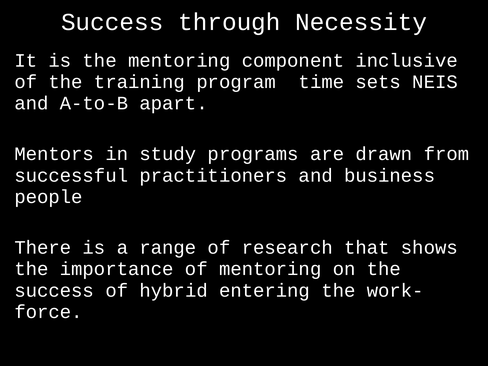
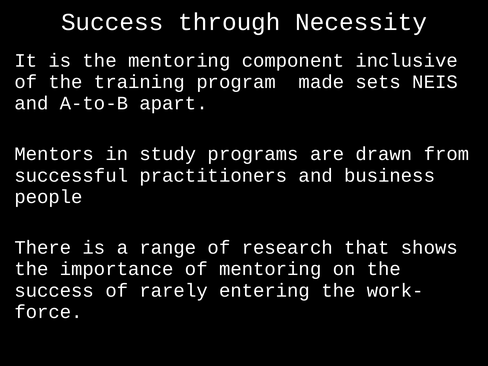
time: time -> made (321, 82)
hybrid: hybrid -> rarely (174, 290)
